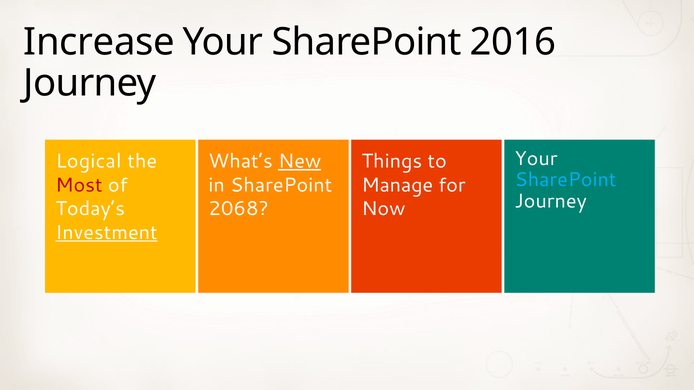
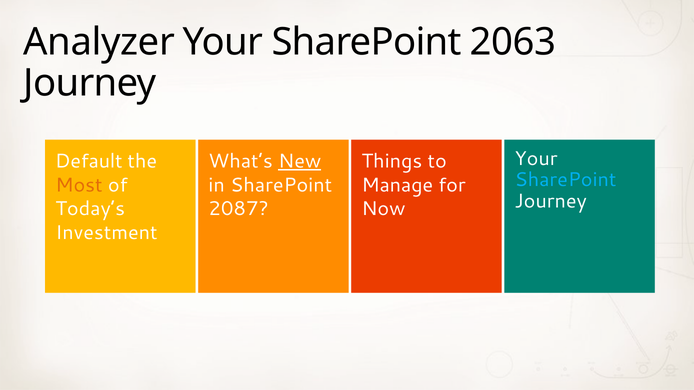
Increase: Increase -> Analyzer (99, 42)
2016: 2016 -> 2063 (513, 42)
Logical: Logical -> Default (89, 161)
Most colour: red -> orange (79, 185)
2068: 2068 -> 2087 (239, 209)
Investment underline: present -> none (106, 233)
